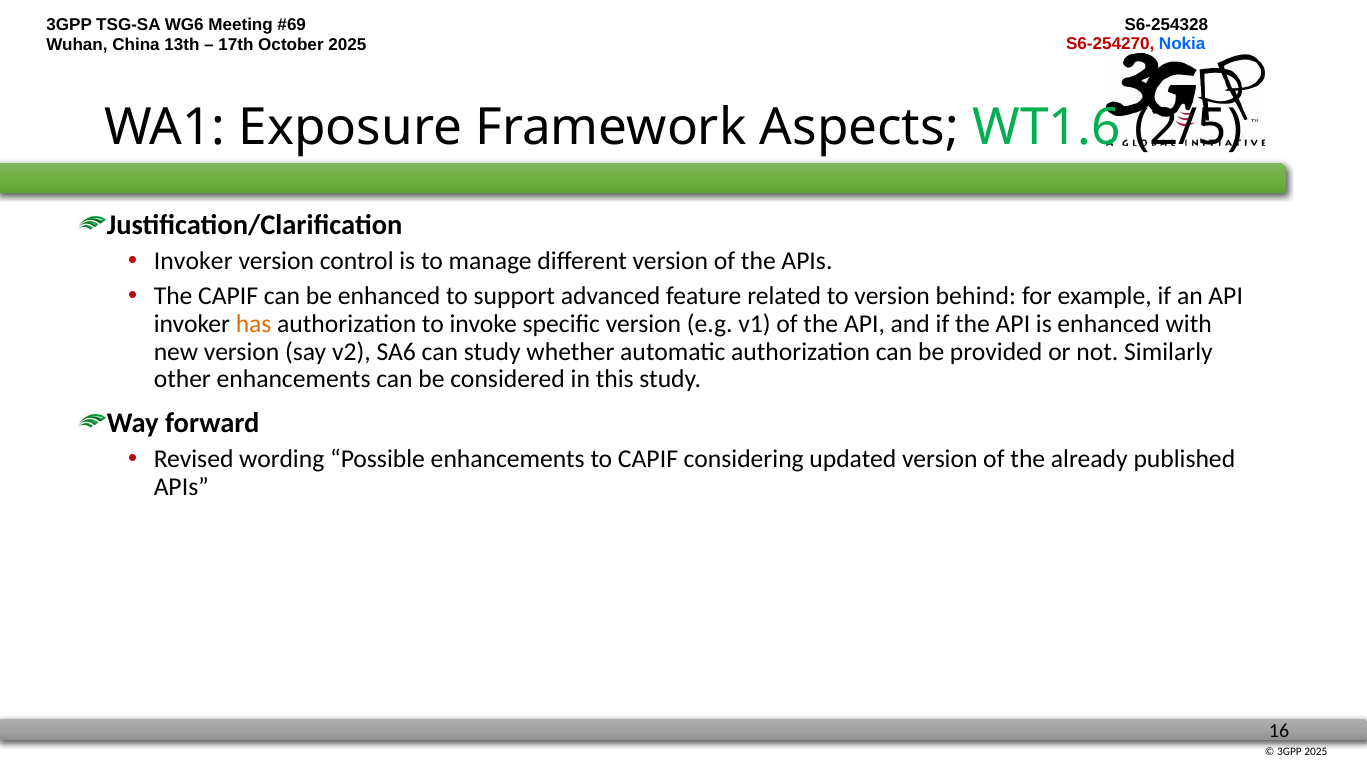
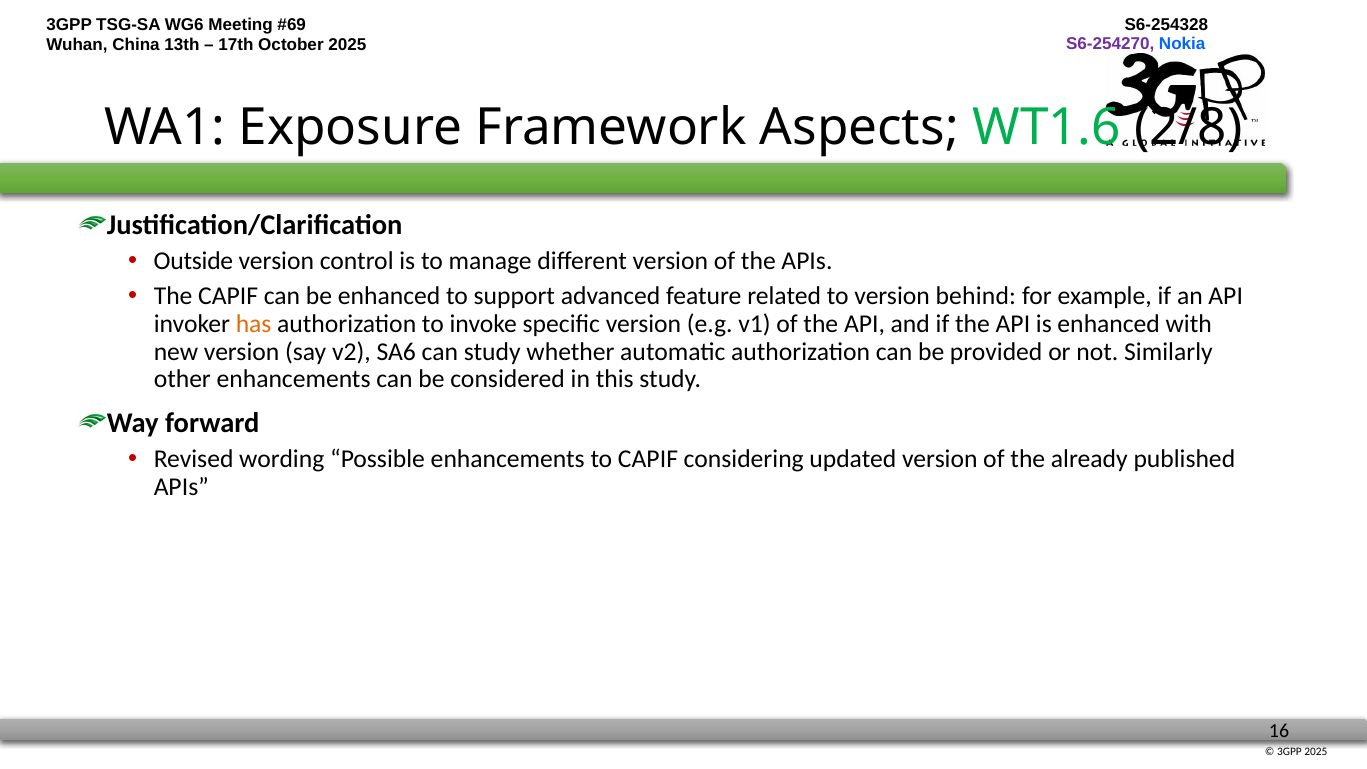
S6-254270 colour: red -> purple (1110, 44)
2/5: 2/5 -> 2/8 (1188, 127)
Invoker: Invoker -> Outside (193, 261)
